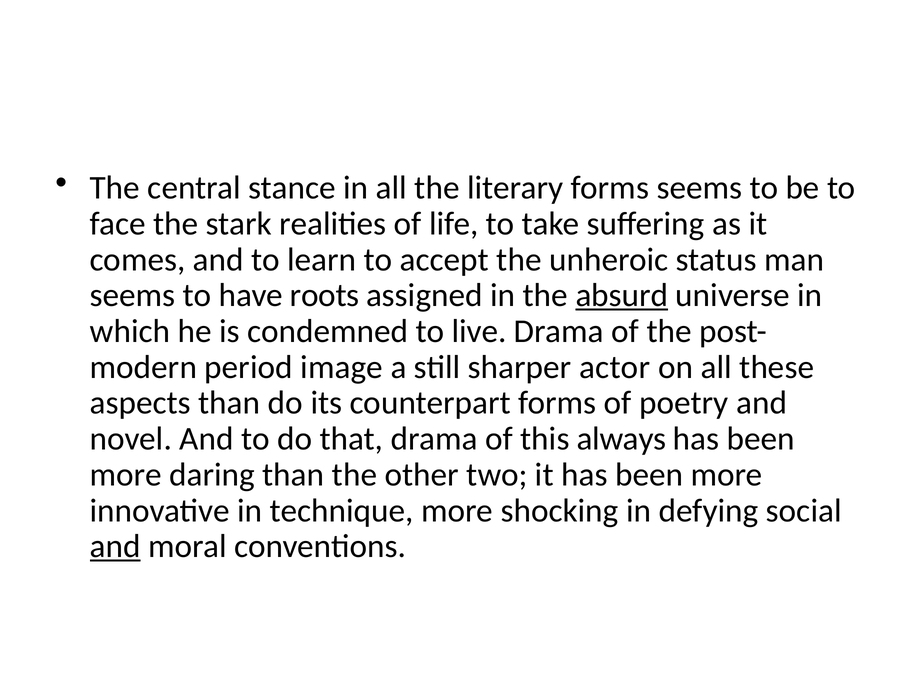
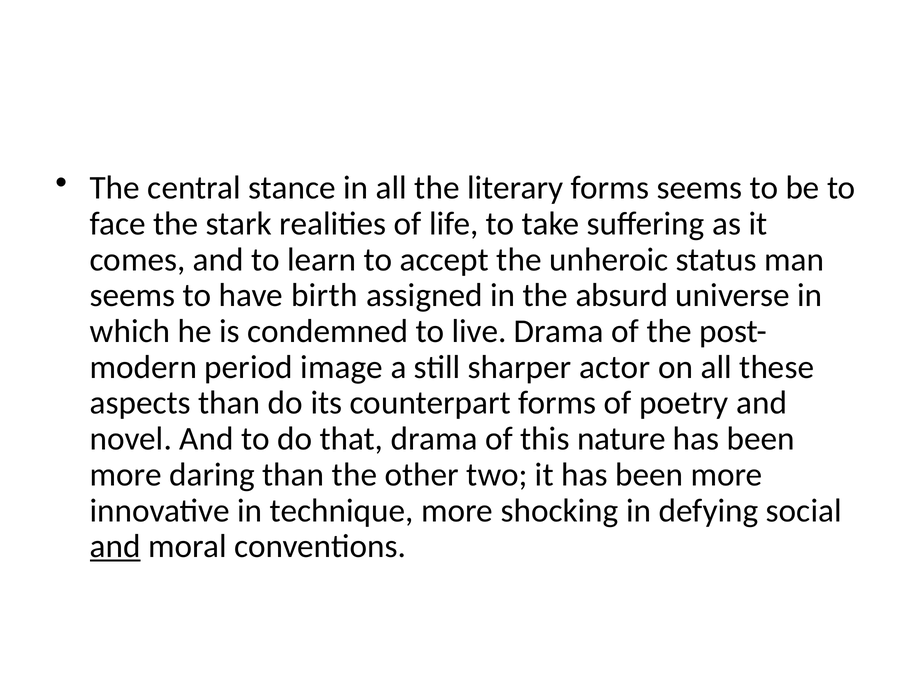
roots: roots -> birth (324, 296)
absurd underline: present -> none (622, 296)
always: always -> nature (621, 439)
